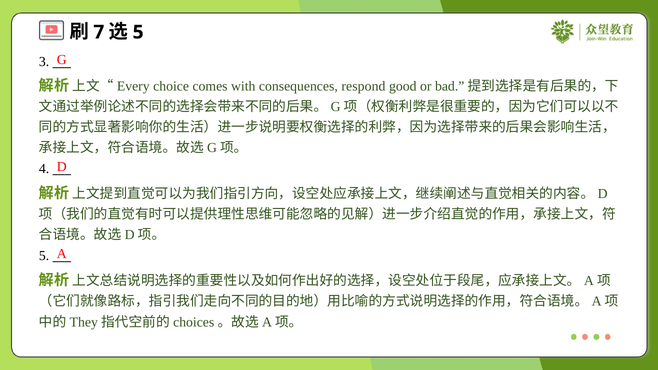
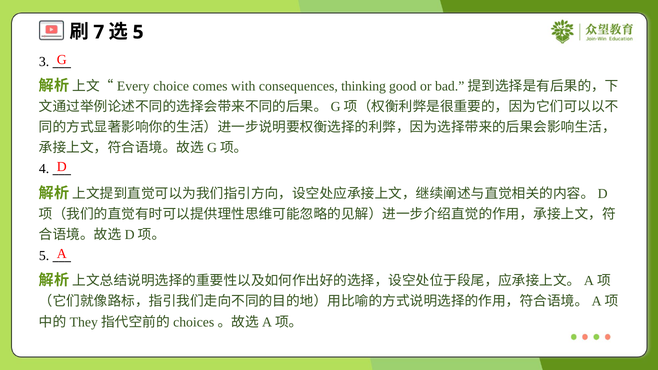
respond: respond -> thinking (364, 86)
